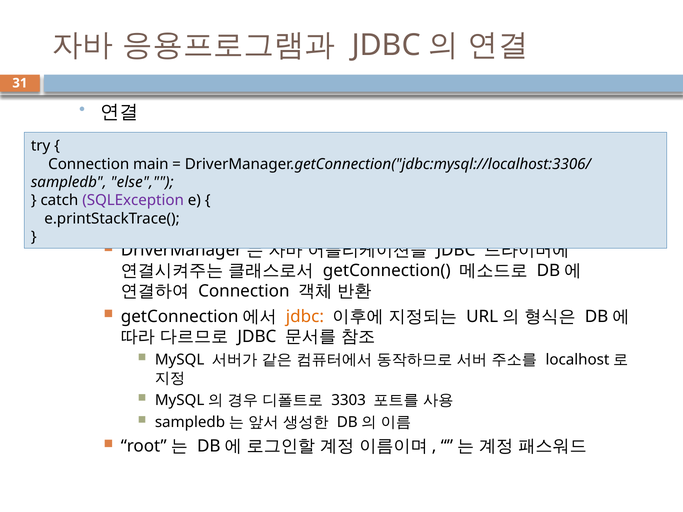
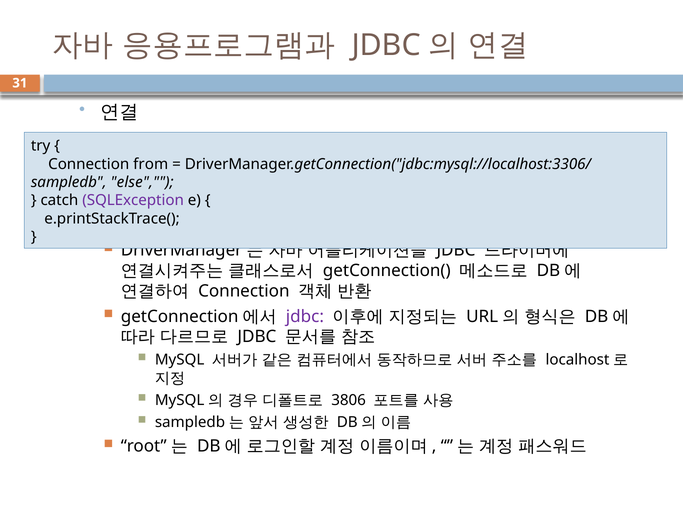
main: main -> from (151, 164)
jdbc colour: orange -> purple (305, 317)
3303: 3303 -> 3806 (349, 400)
